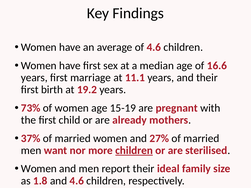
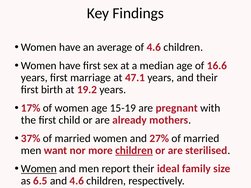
11.1: 11.1 -> 47.1 (135, 78)
73%: 73% -> 17% (31, 108)
Women underline: none -> present (39, 169)
1.8: 1.8 -> 6.5 (40, 181)
